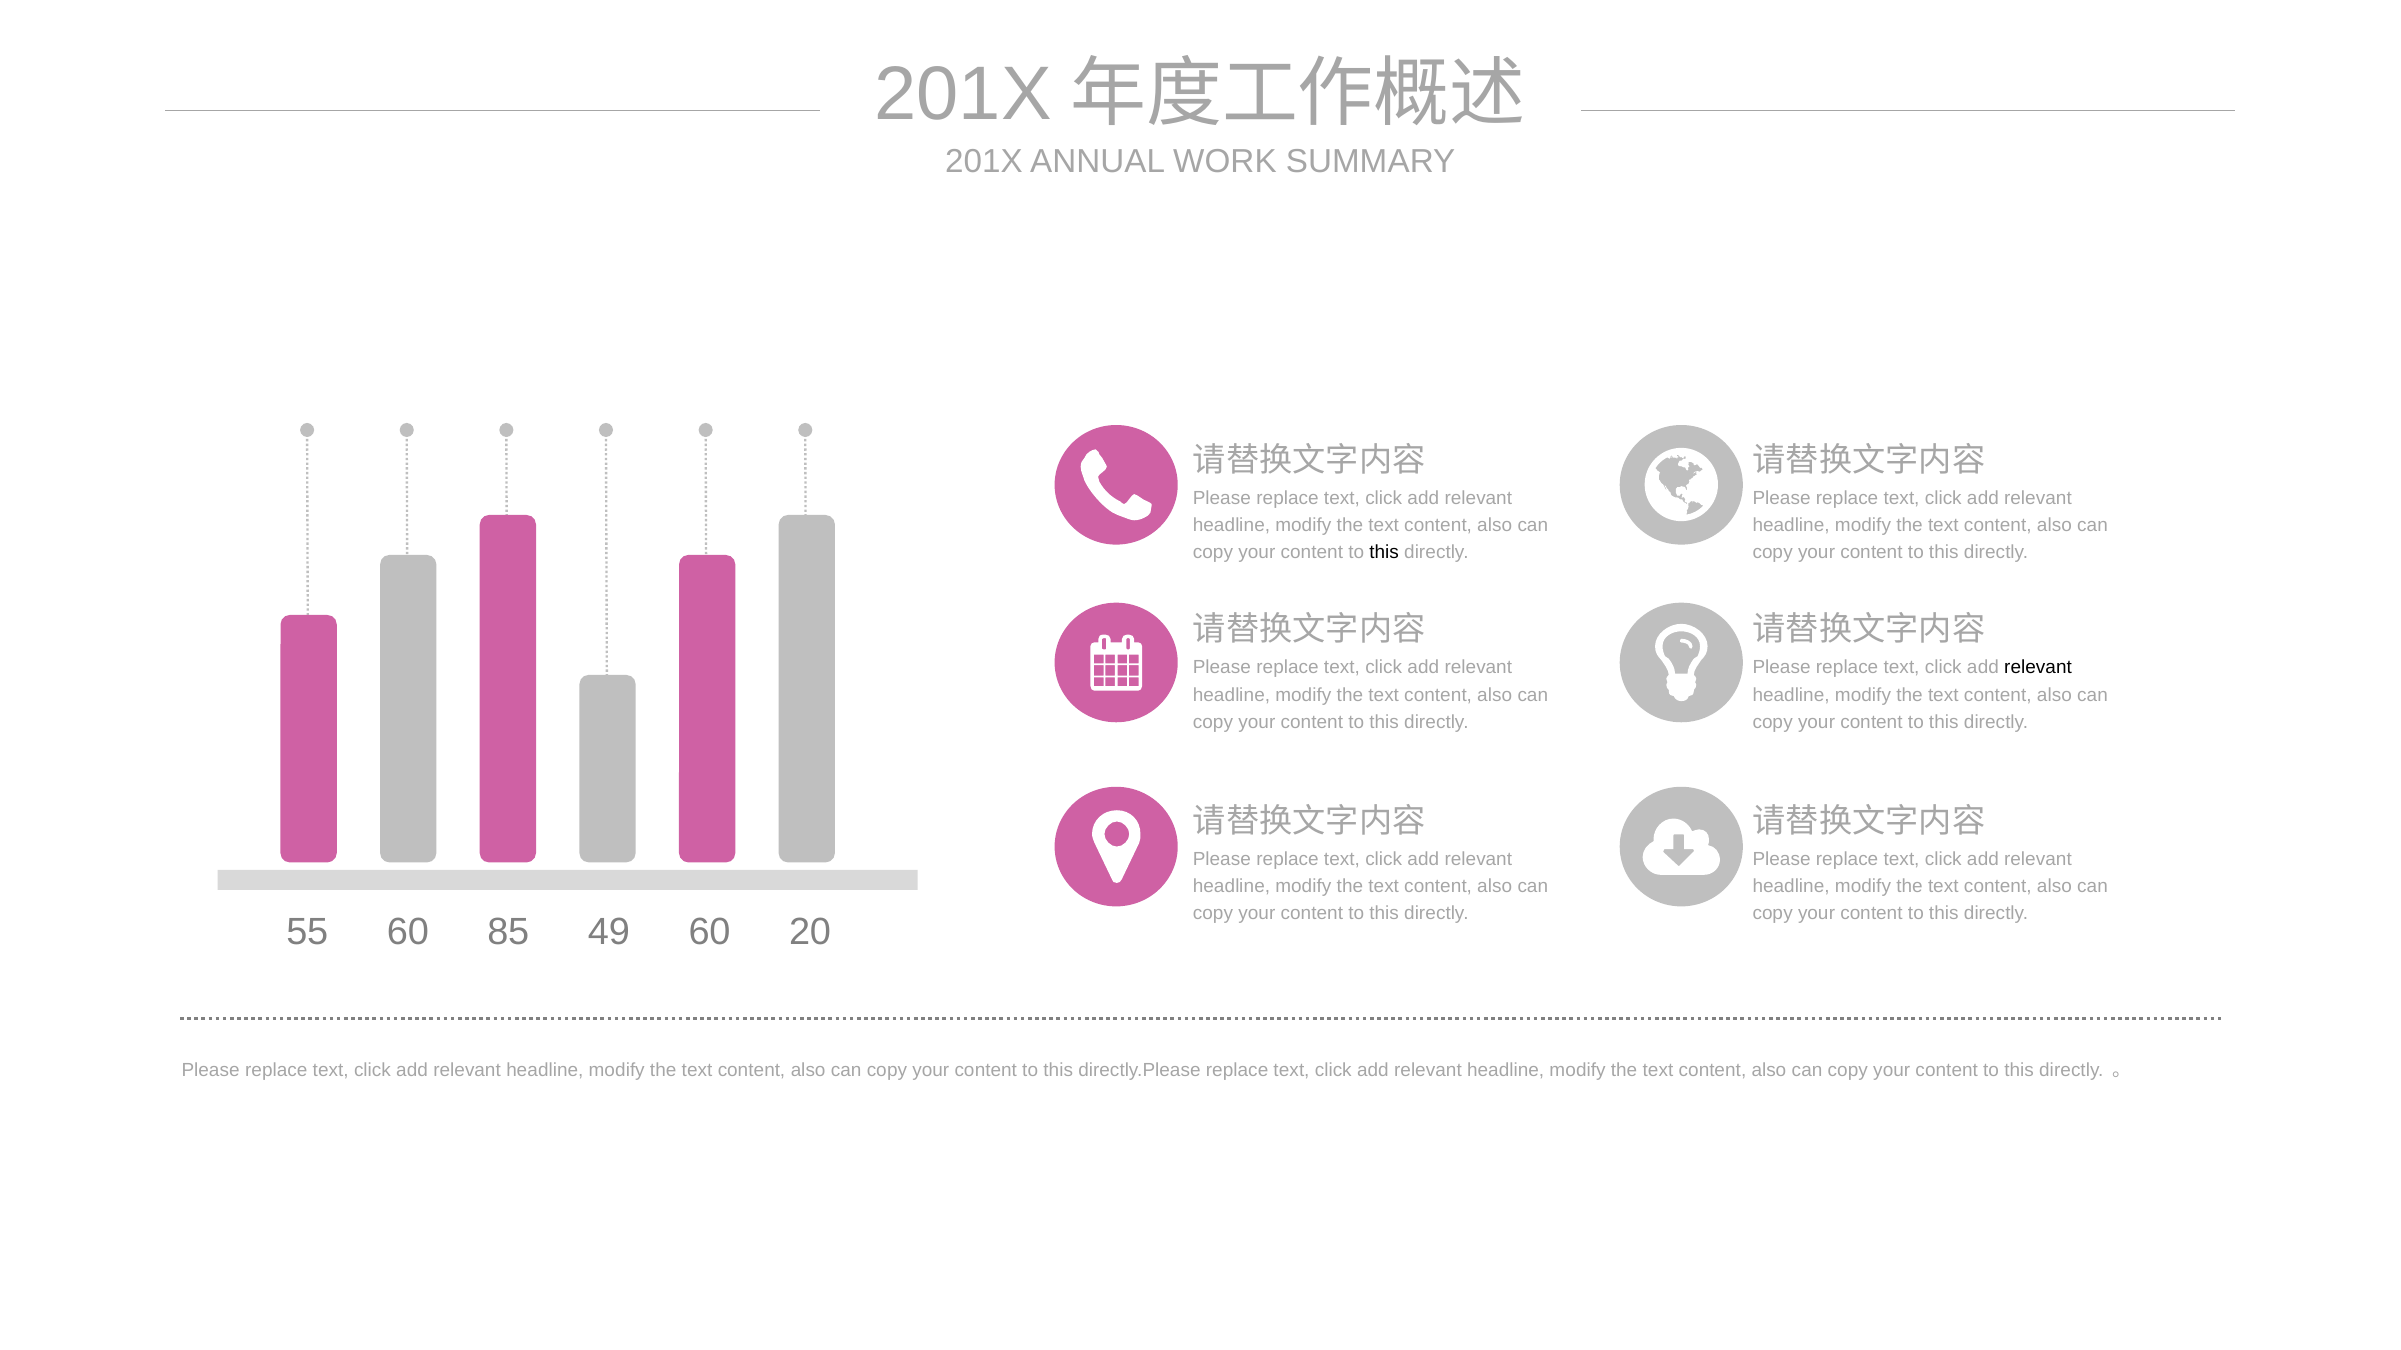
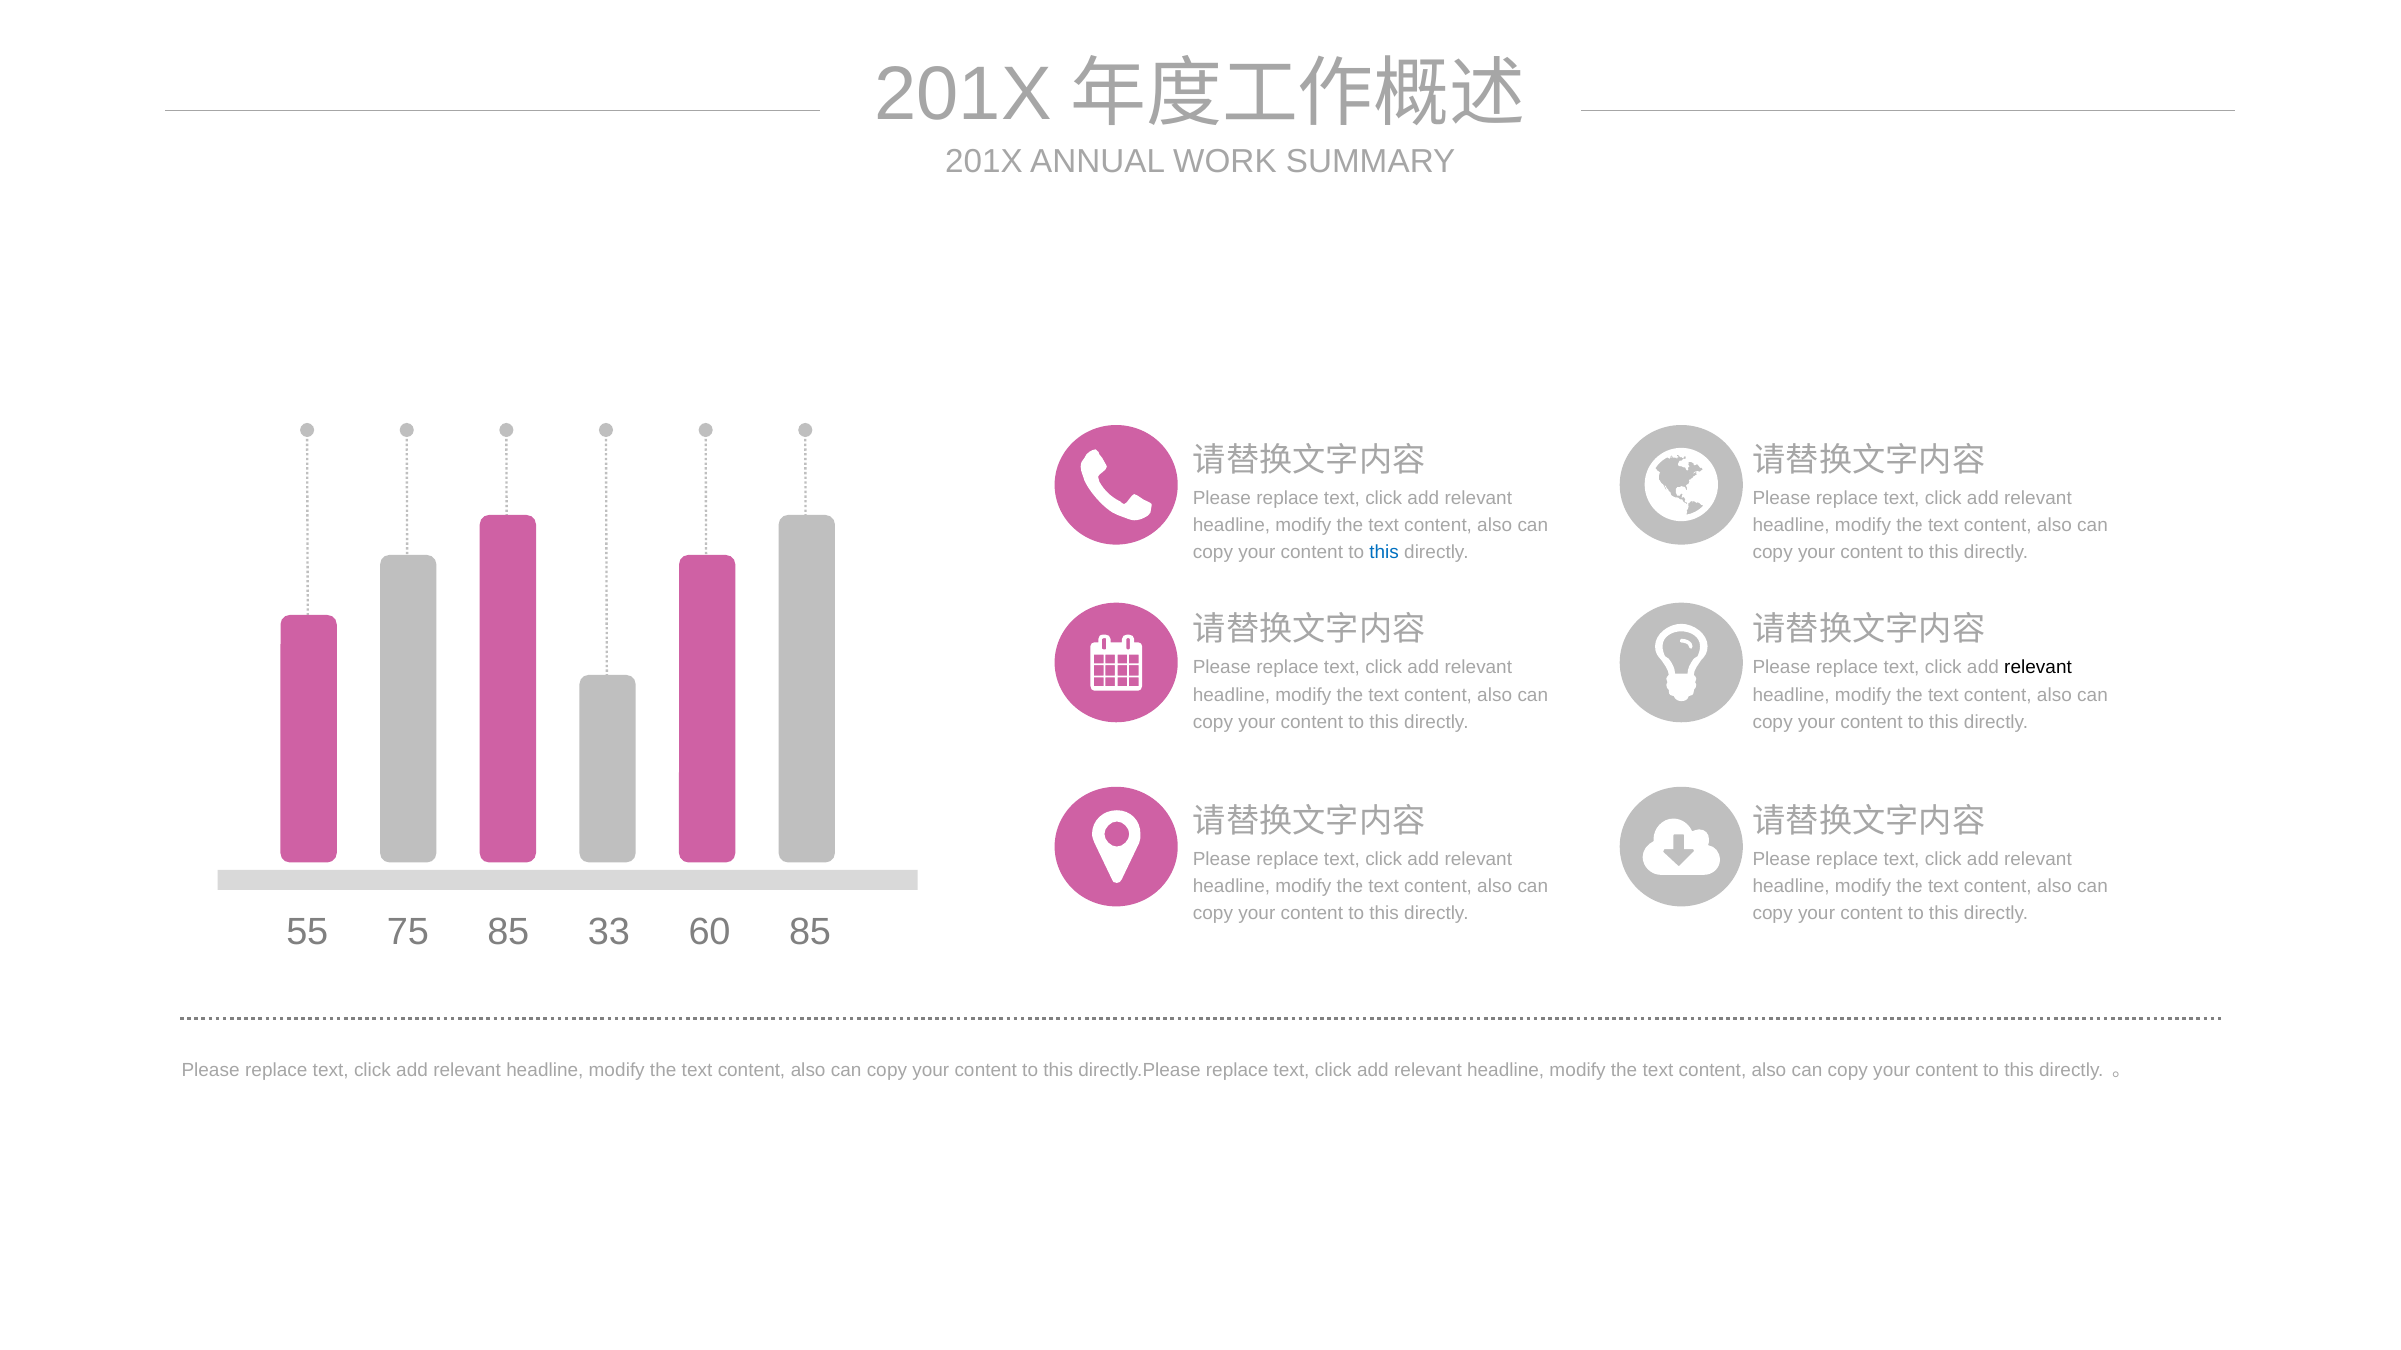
this colour: black -> blue (1384, 553)
55 60: 60 -> 75 (408, 933)
49: 49 -> 33 (609, 933)
60 20: 20 -> 85 (810, 933)
